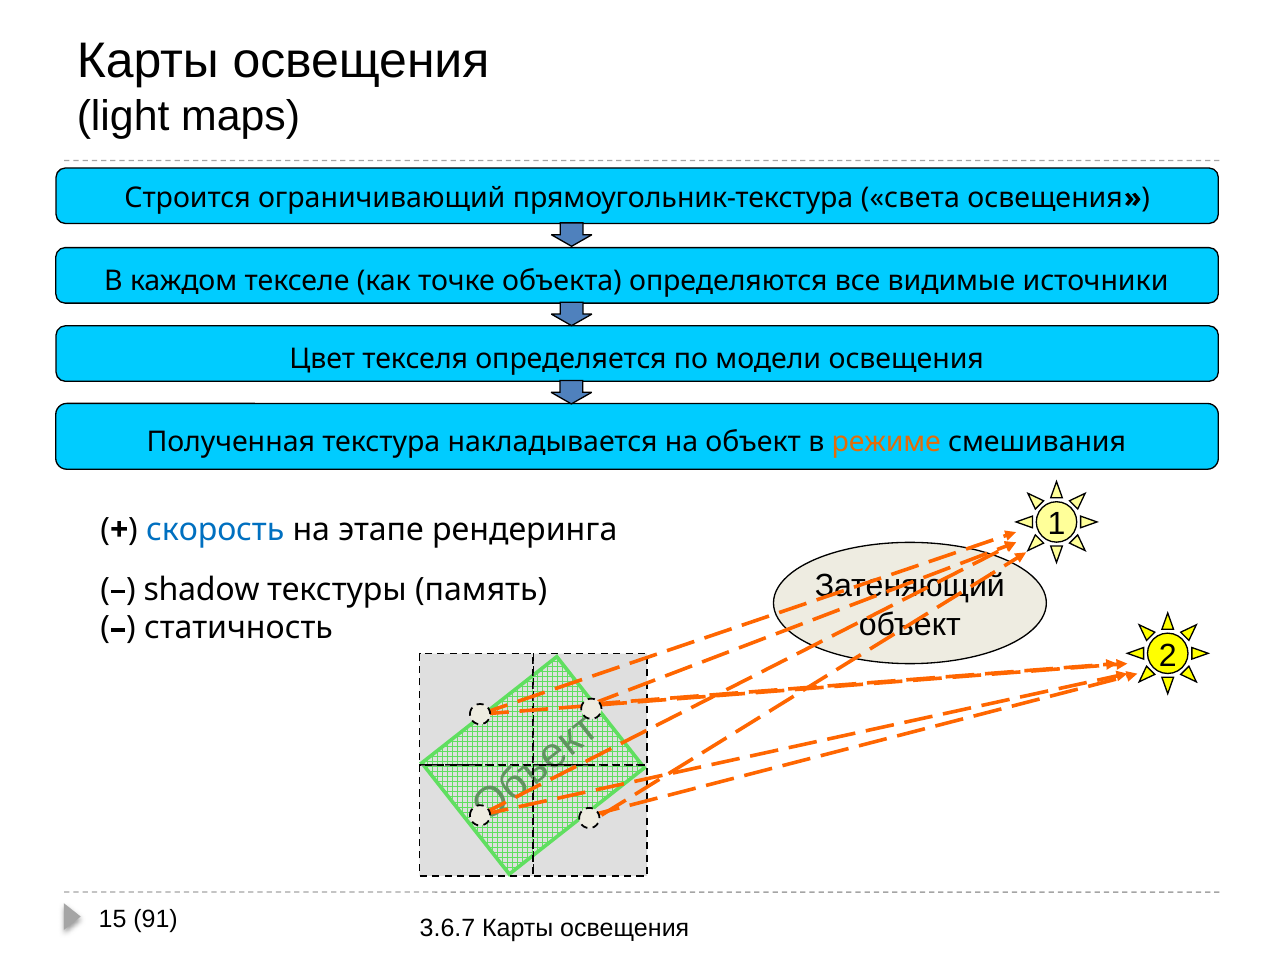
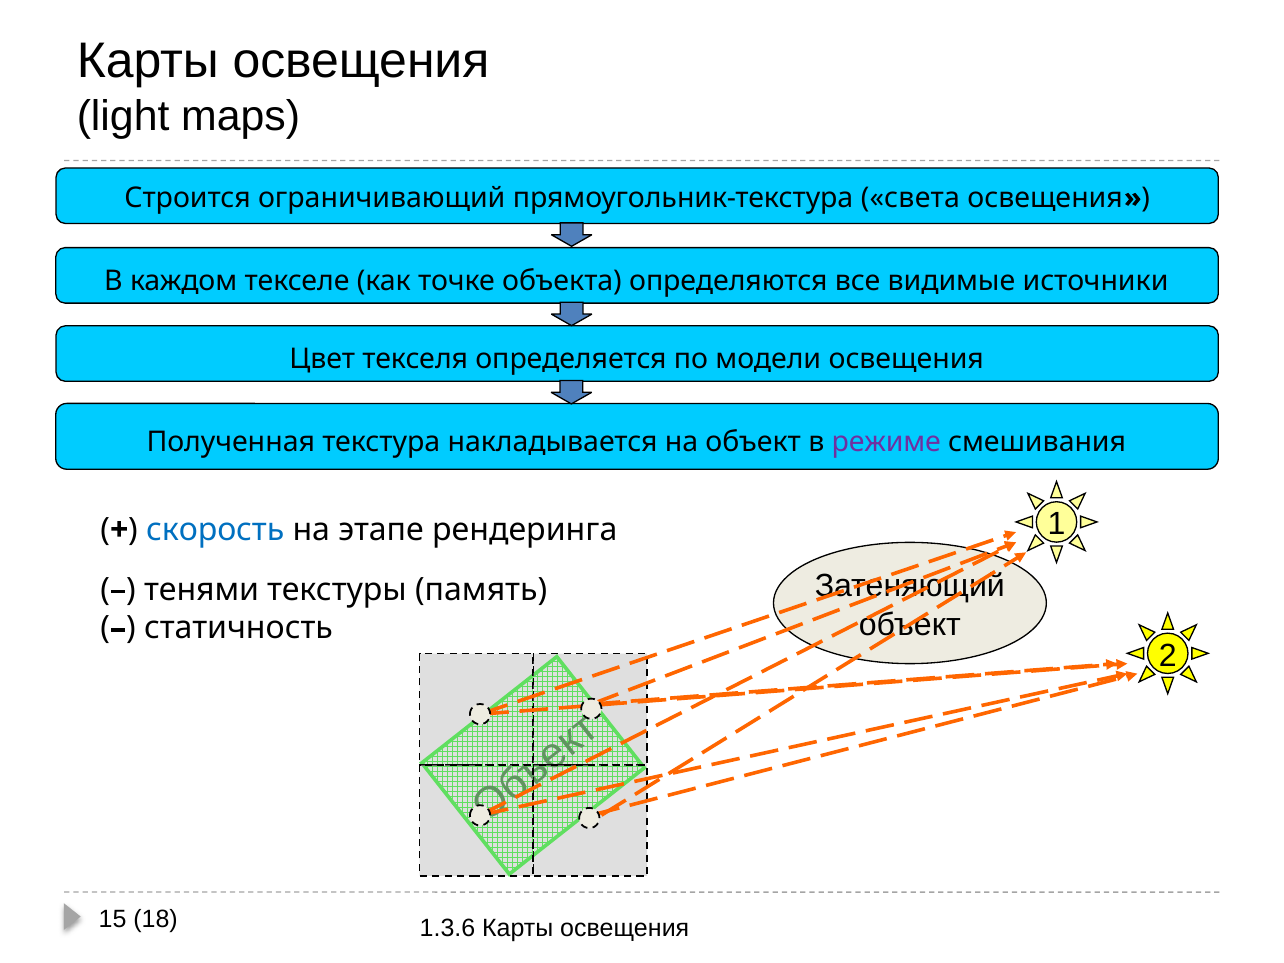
режиме colour: orange -> purple (886, 442)
shadow: shadow -> тенями (202, 589)
91: 91 -> 18 (156, 919)
3.6.7: 3.6.7 -> 1.3.6 (447, 928)
